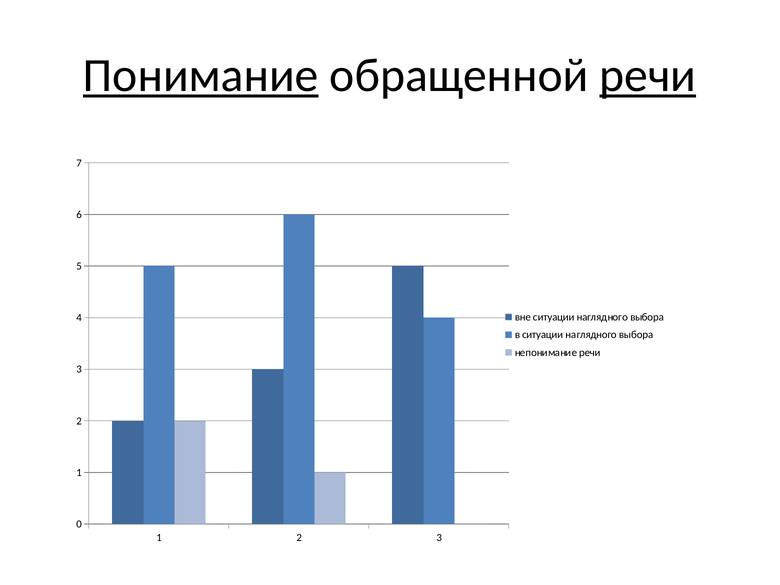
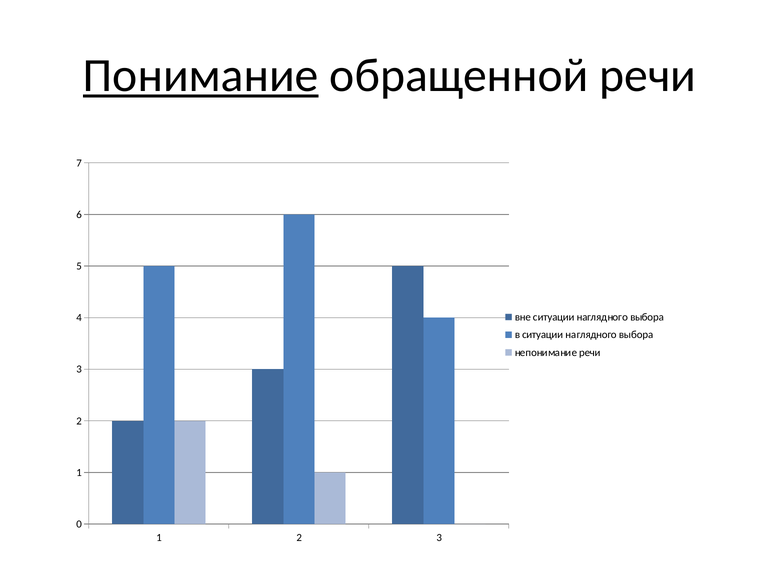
речи underline: present -> none (648, 76)
